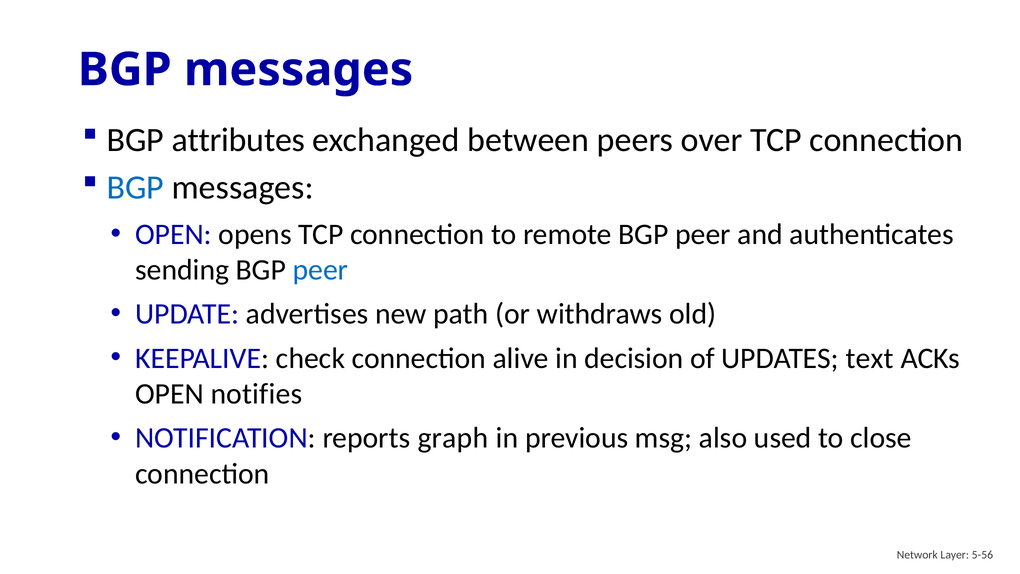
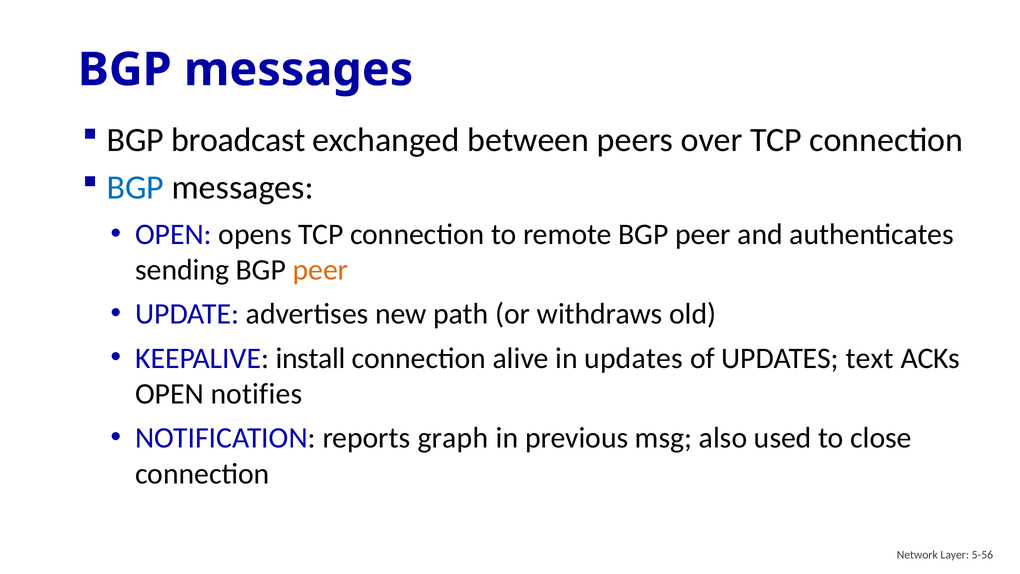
attributes: attributes -> broadcast (238, 140)
peer colour: blue -> orange (321, 270)
check: check -> install (311, 358)
in decision: decision -> updates (634, 358)
